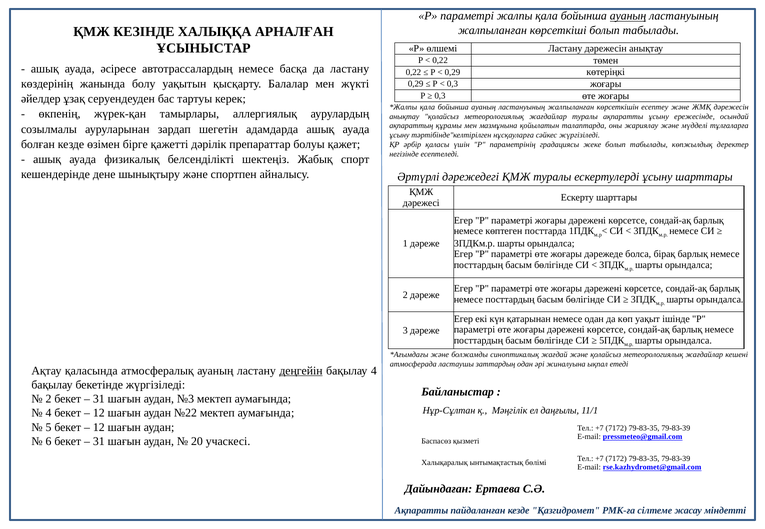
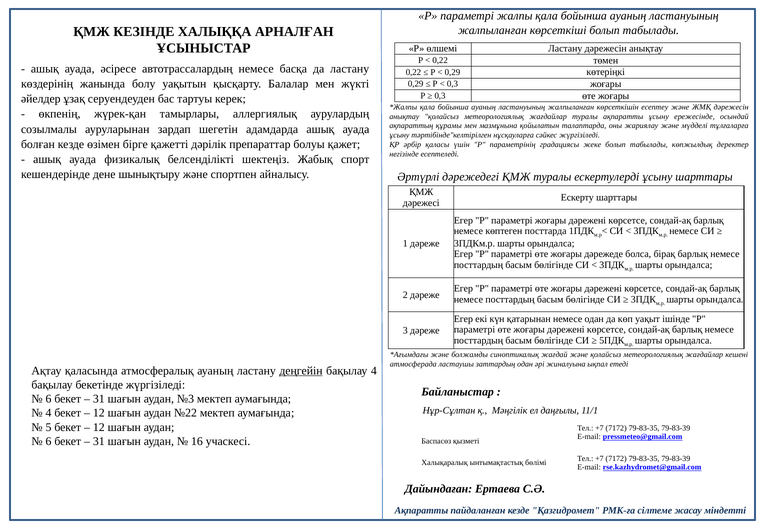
ауаның underline: present -> none (628, 16)
2: 2 -> 6 (49, 399)
20: 20 -> 16 (197, 442)
